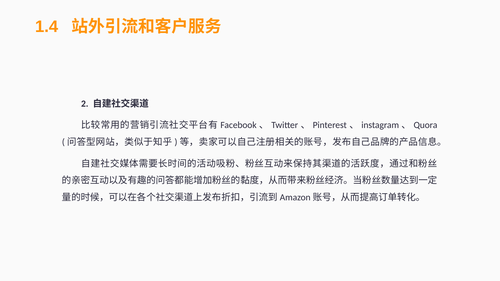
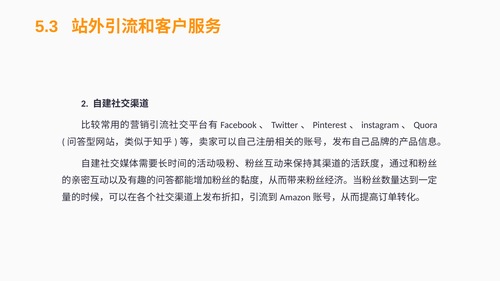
1.4: 1.4 -> 5.3 (47, 27)
